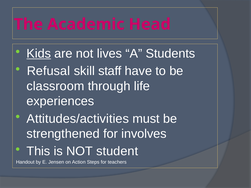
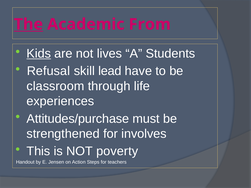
The underline: none -> present (28, 24)
Head: Head -> From (150, 24)
staff: staff -> lead (110, 71)
Attitudes/activities: Attitudes/activities -> Attitudes/purchase (78, 119)
student: student -> poverty (117, 151)
